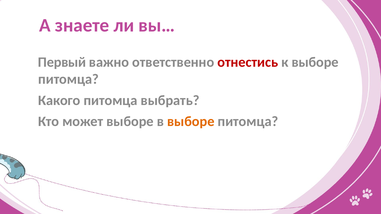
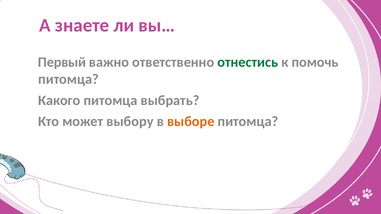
отнестись colour: red -> green (248, 62)
к выборе: выборе -> помочь (315, 62)
может выборе: выборе -> выбору (130, 122)
